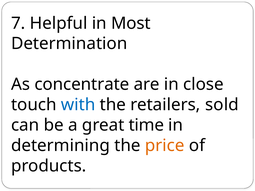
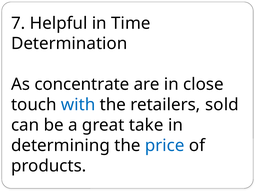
Most: Most -> Time (131, 23)
time: time -> take (146, 125)
price colour: orange -> blue (165, 146)
